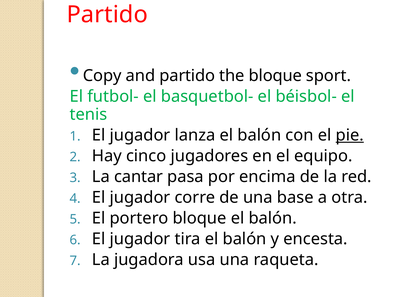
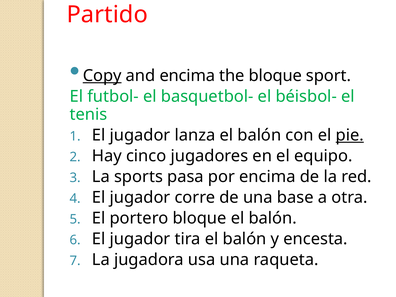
Copy underline: none -> present (102, 76)
and partido: partido -> encima (187, 76)
cantar: cantar -> sports (138, 177)
